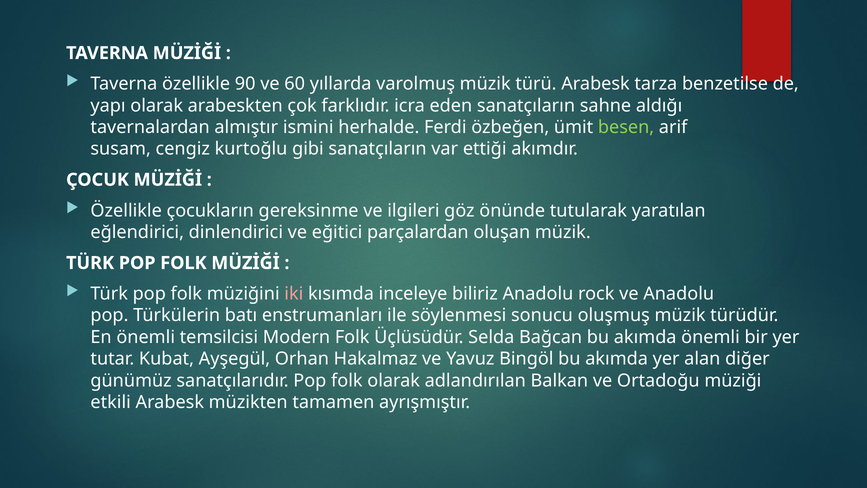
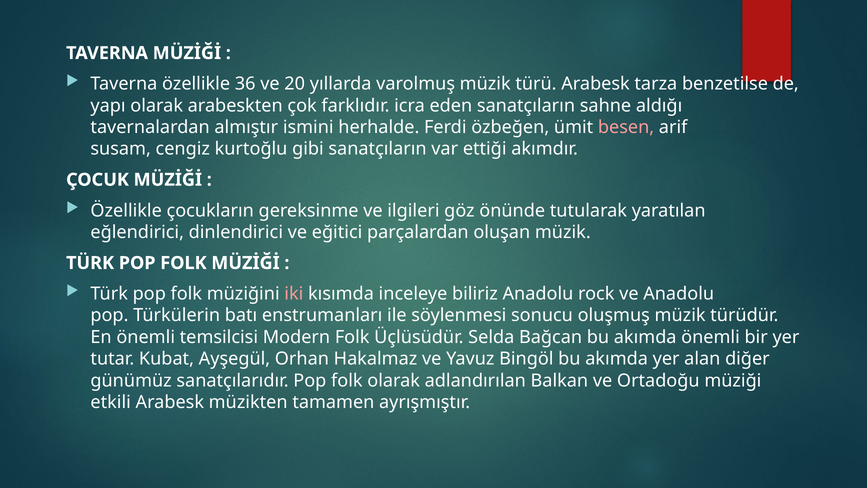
90: 90 -> 36 (245, 84)
60: 60 -> 20 (295, 84)
besen colour: light green -> pink (626, 127)
